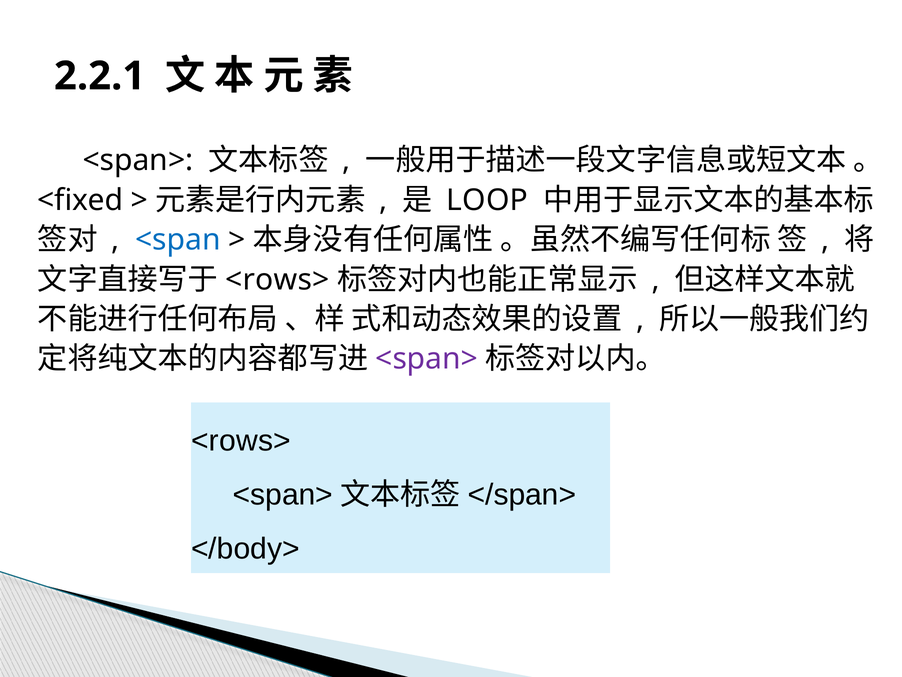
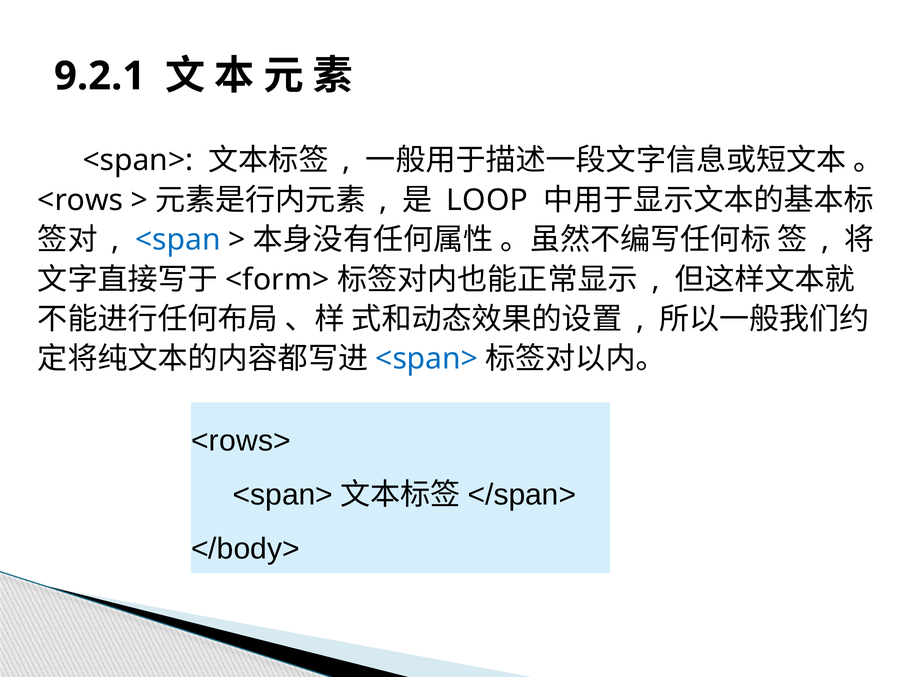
2.2.1: 2.2.1 -> 9.2.1 (100, 76)
<fixed: <fixed -> <rows (80, 200)
<rows>: <rows> -> <form> (277, 279)
<span> colour: purple -> blue (427, 359)
